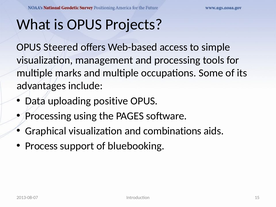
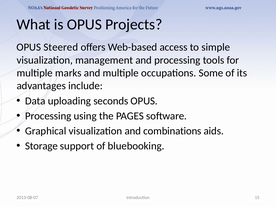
positive: positive -> seconds (111, 101)
Process: Process -> Storage (41, 146)
